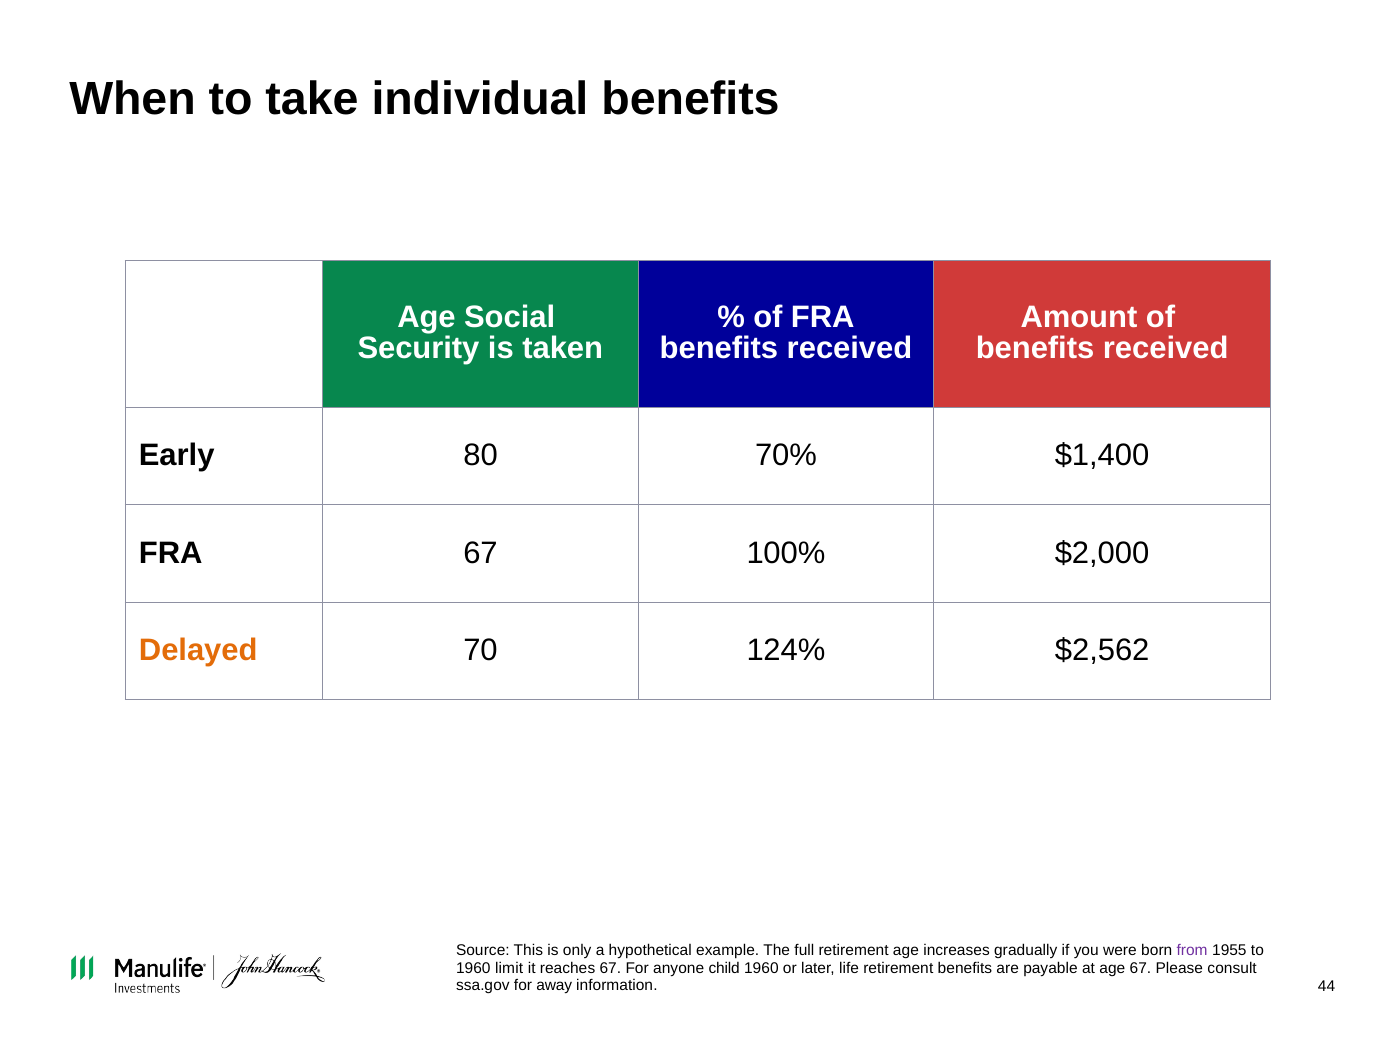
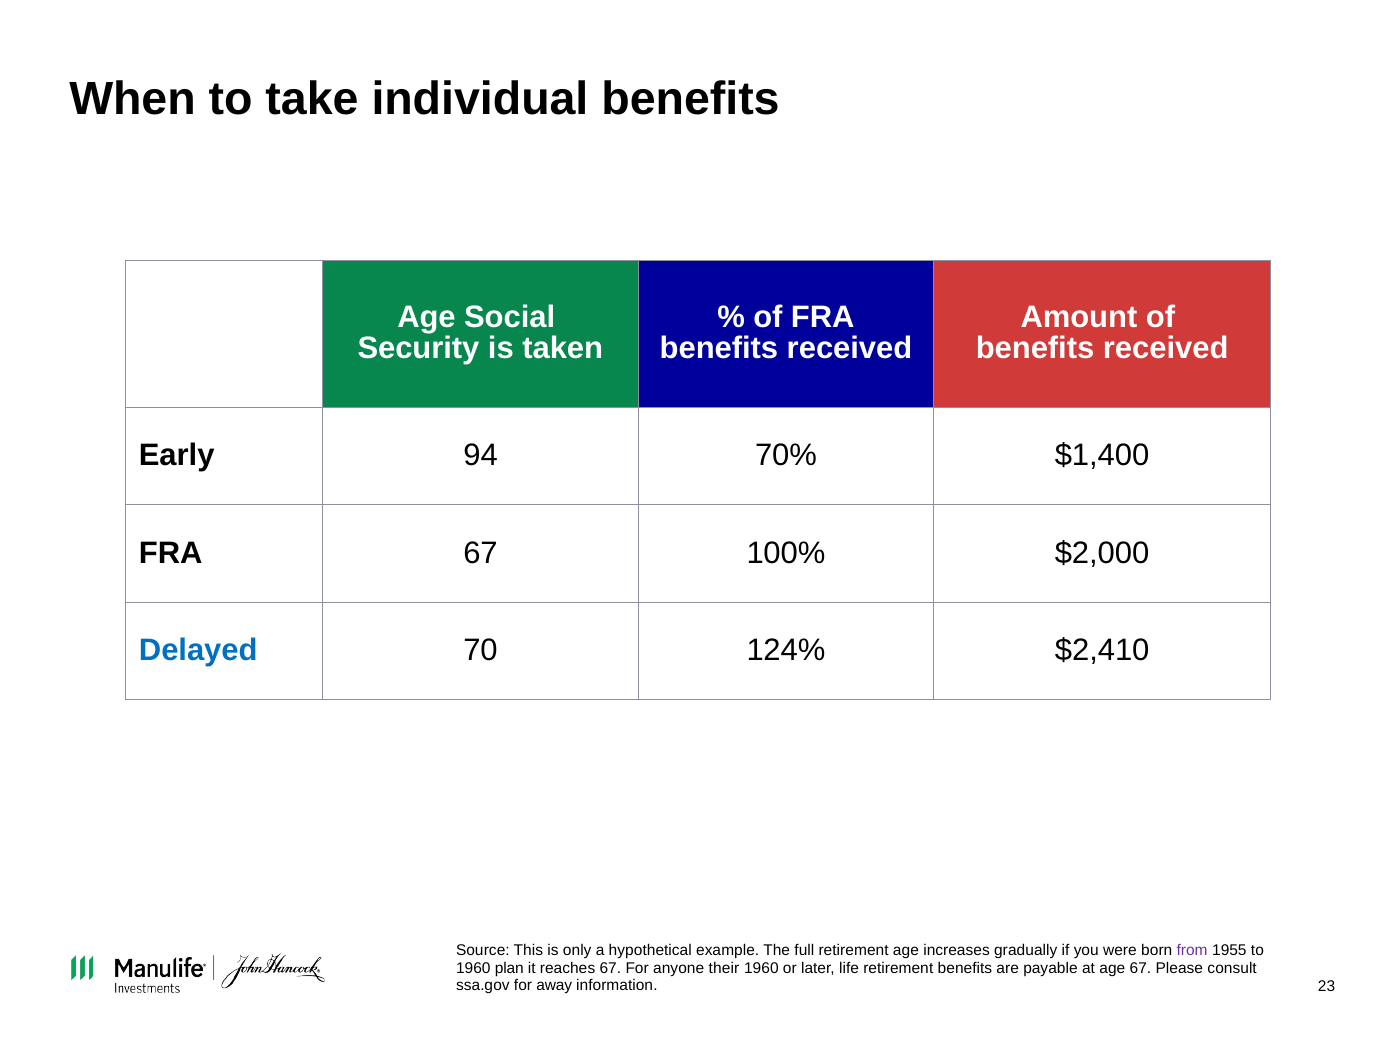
80: 80 -> 94 (481, 456)
Delayed colour: orange -> blue (198, 651)
$2,562: $2,562 -> $2,410 (1102, 651)
limit: limit -> plan (509, 968)
child: child -> their (724, 968)
44: 44 -> 23 (1327, 986)
